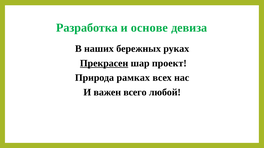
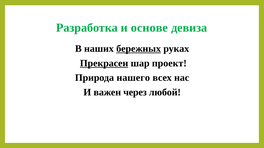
бережных underline: none -> present (139, 49)
рамках: рамках -> нашего (133, 78)
всего: всего -> через (135, 92)
